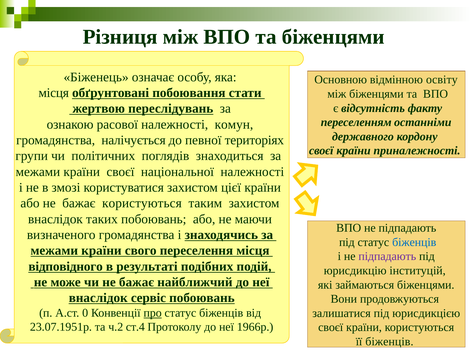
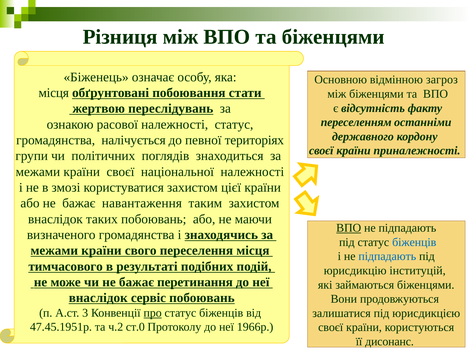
освіту: освіту -> загроз (442, 80)
належності комун: комун -> статус (234, 124)
бажає користуються: користуються -> навантаження (142, 203)
ВПО underline: none -> present (349, 228)
підпадають colour: purple -> blue (387, 256)
відповідного: відповідного -> тимчасового (66, 266)
найближчий: найближчий -> перетинання (195, 282)
0: 0 -> 3 (85, 313)
23.07.1951р: 23.07.1951р -> 47.45.1951р (61, 327)
ст.4: ст.4 -> ст.0 (135, 327)
її біженців: біженців -> дисонанс (390, 341)
